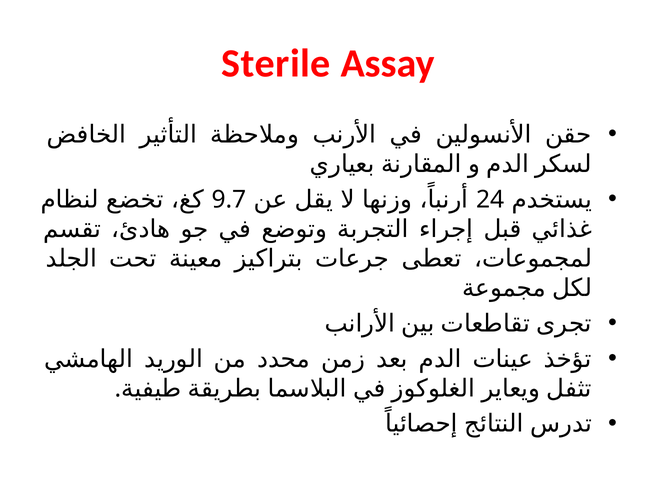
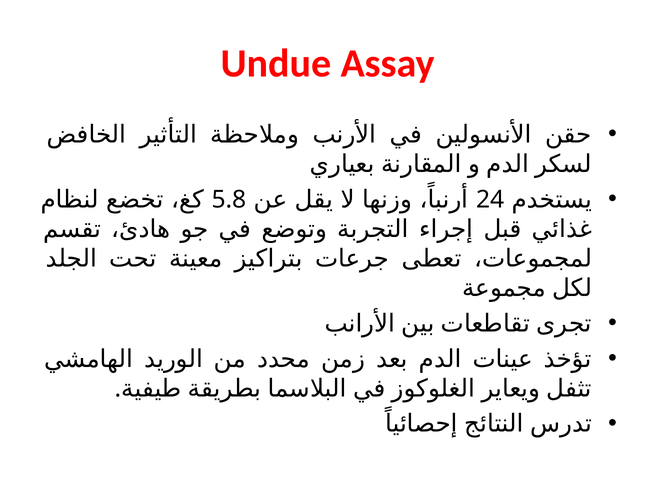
Sterile: Sterile -> Undue (276, 64)
9.7: 9.7 -> 5.8 (229, 199)
